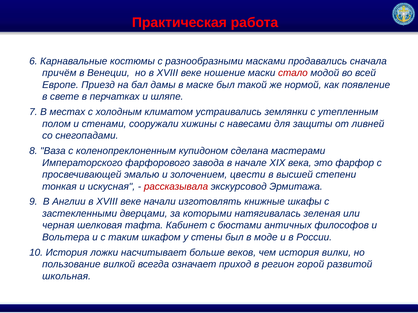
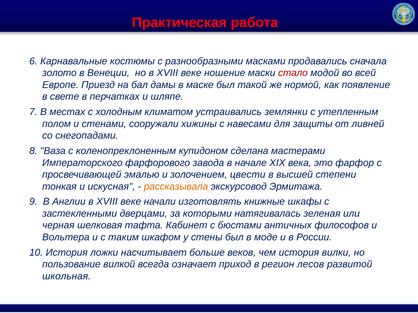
причём: причём -> золото (59, 73)
рассказывала colour: red -> orange (176, 187)
горой: горой -> лесов (311, 265)
